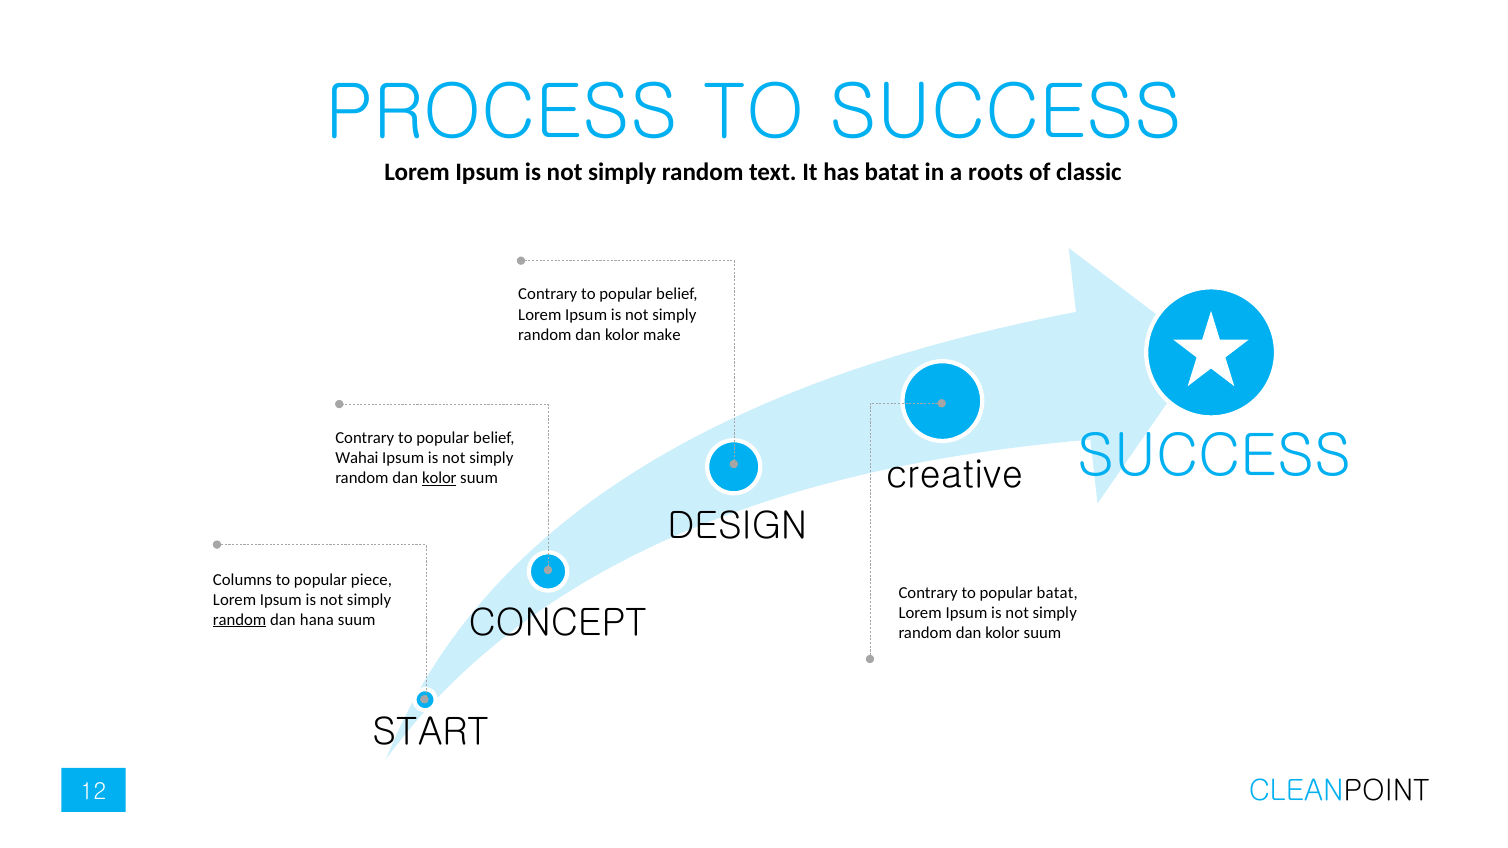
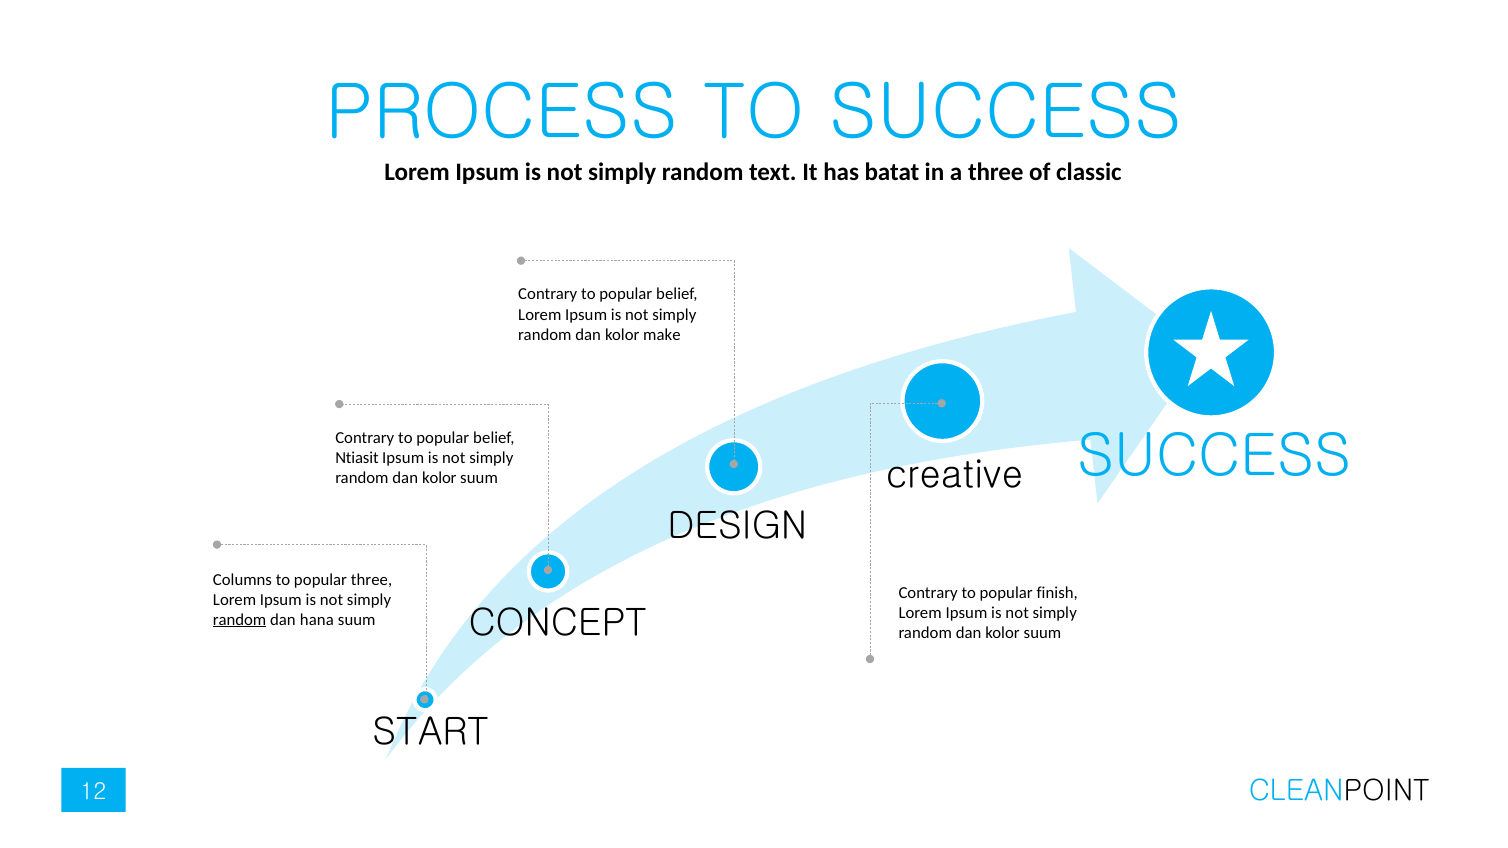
a roots: roots -> three (996, 172)
Wahai: Wahai -> Ntiasit (357, 458)
kolor underline: present -> none (439, 478)
popular piece: piece -> three (372, 580)
popular batat: batat -> finish (1057, 593)
